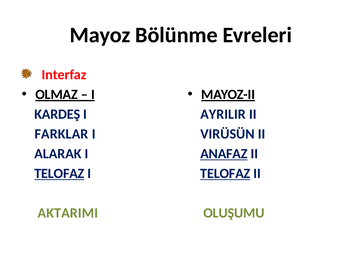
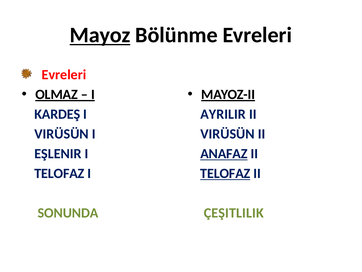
Mayoz underline: none -> present (100, 35)
Interfaz: Interfaz -> Evreleri (64, 75)
FARKLAR: FARKLAR -> VIRÜSÜN (62, 134)
ALARAK: ALARAK -> EŞLENIR (58, 153)
TELOFAZ underline: present -> none (59, 173)
AKTARIMI: AKTARIMI -> SONUNDA (68, 213)
OLUŞUMU: OLUŞUMU -> ÇEŞITLILIK (234, 213)
